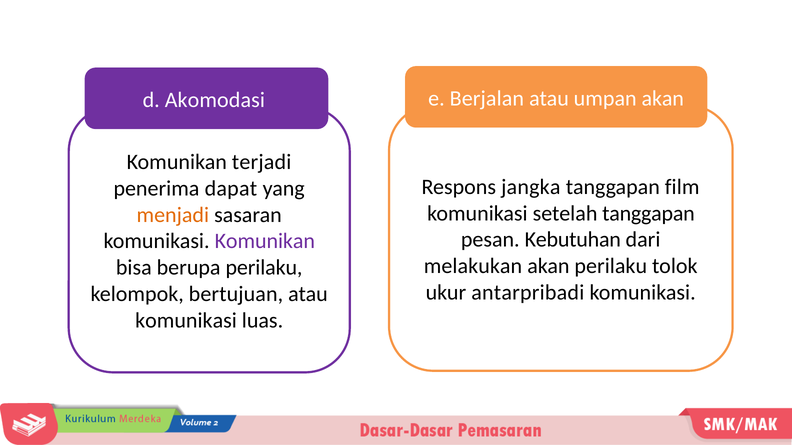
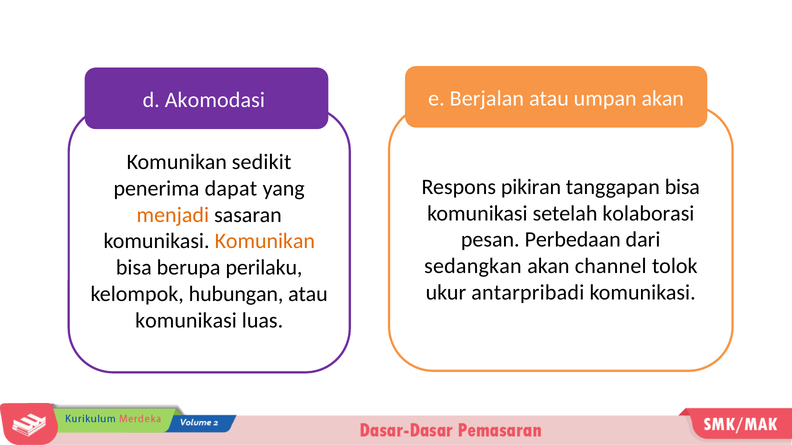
terjadi: terjadi -> sedikit (262, 162)
jangka: jangka -> pikiran (531, 187)
tanggapan film: film -> bisa (682, 187)
setelah tanggapan: tanggapan -> kolaborasi (648, 214)
Kebutuhan: Kebutuhan -> Perbedaan (573, 240)
Komunikan colour: purple -> orange (265, 241)
melakukan: melakukan -> sedangkan (473, 266)
akan perilaku: perilaku -> channel (611, 266)
bertujuan: bertujuan -> hubungan (236, 294)
